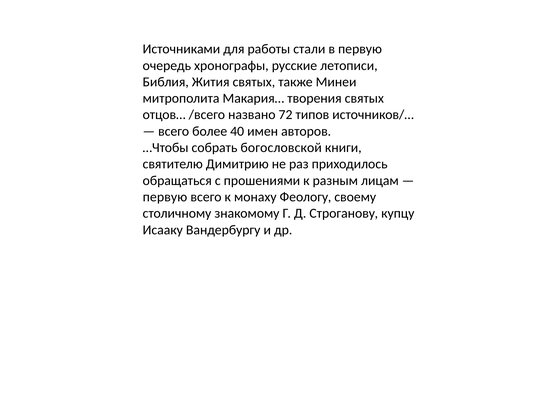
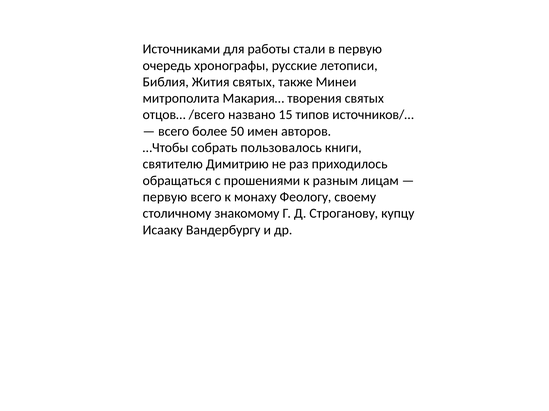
72: 72 -> 15 (286, 115)
40: 40 -> 50 (237, 131)
богословской: богословской -> пользовалось (281, 148)
